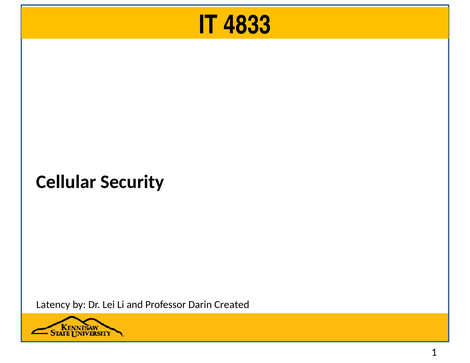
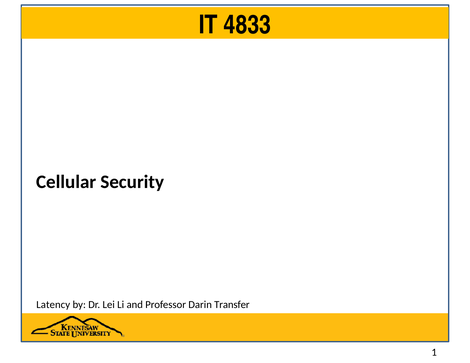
Created: Created -> Transfer (232, 305)
